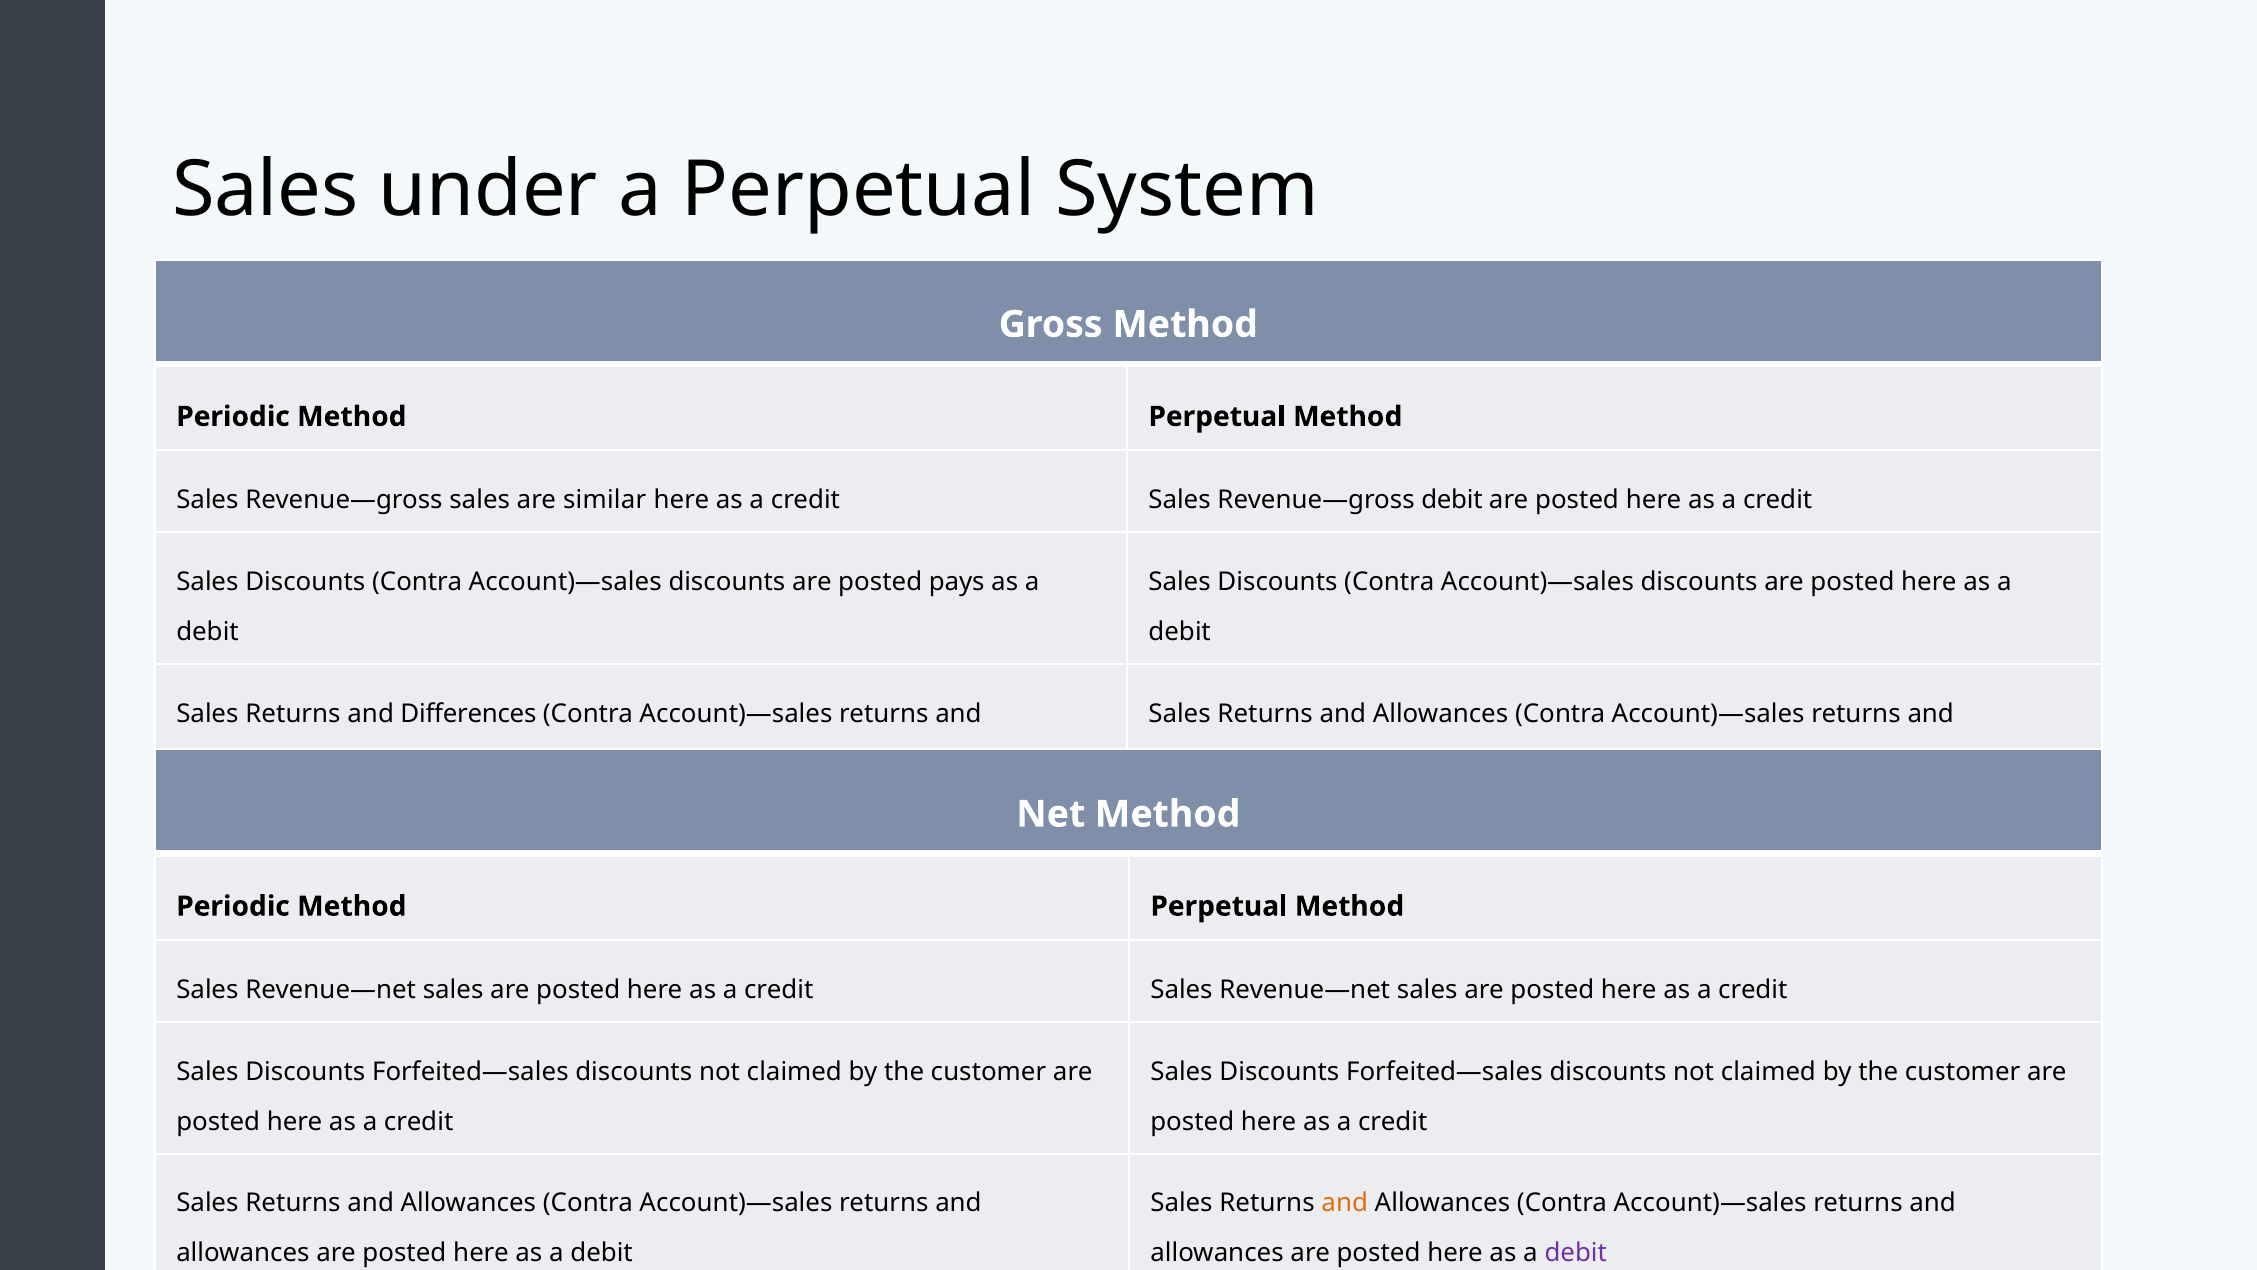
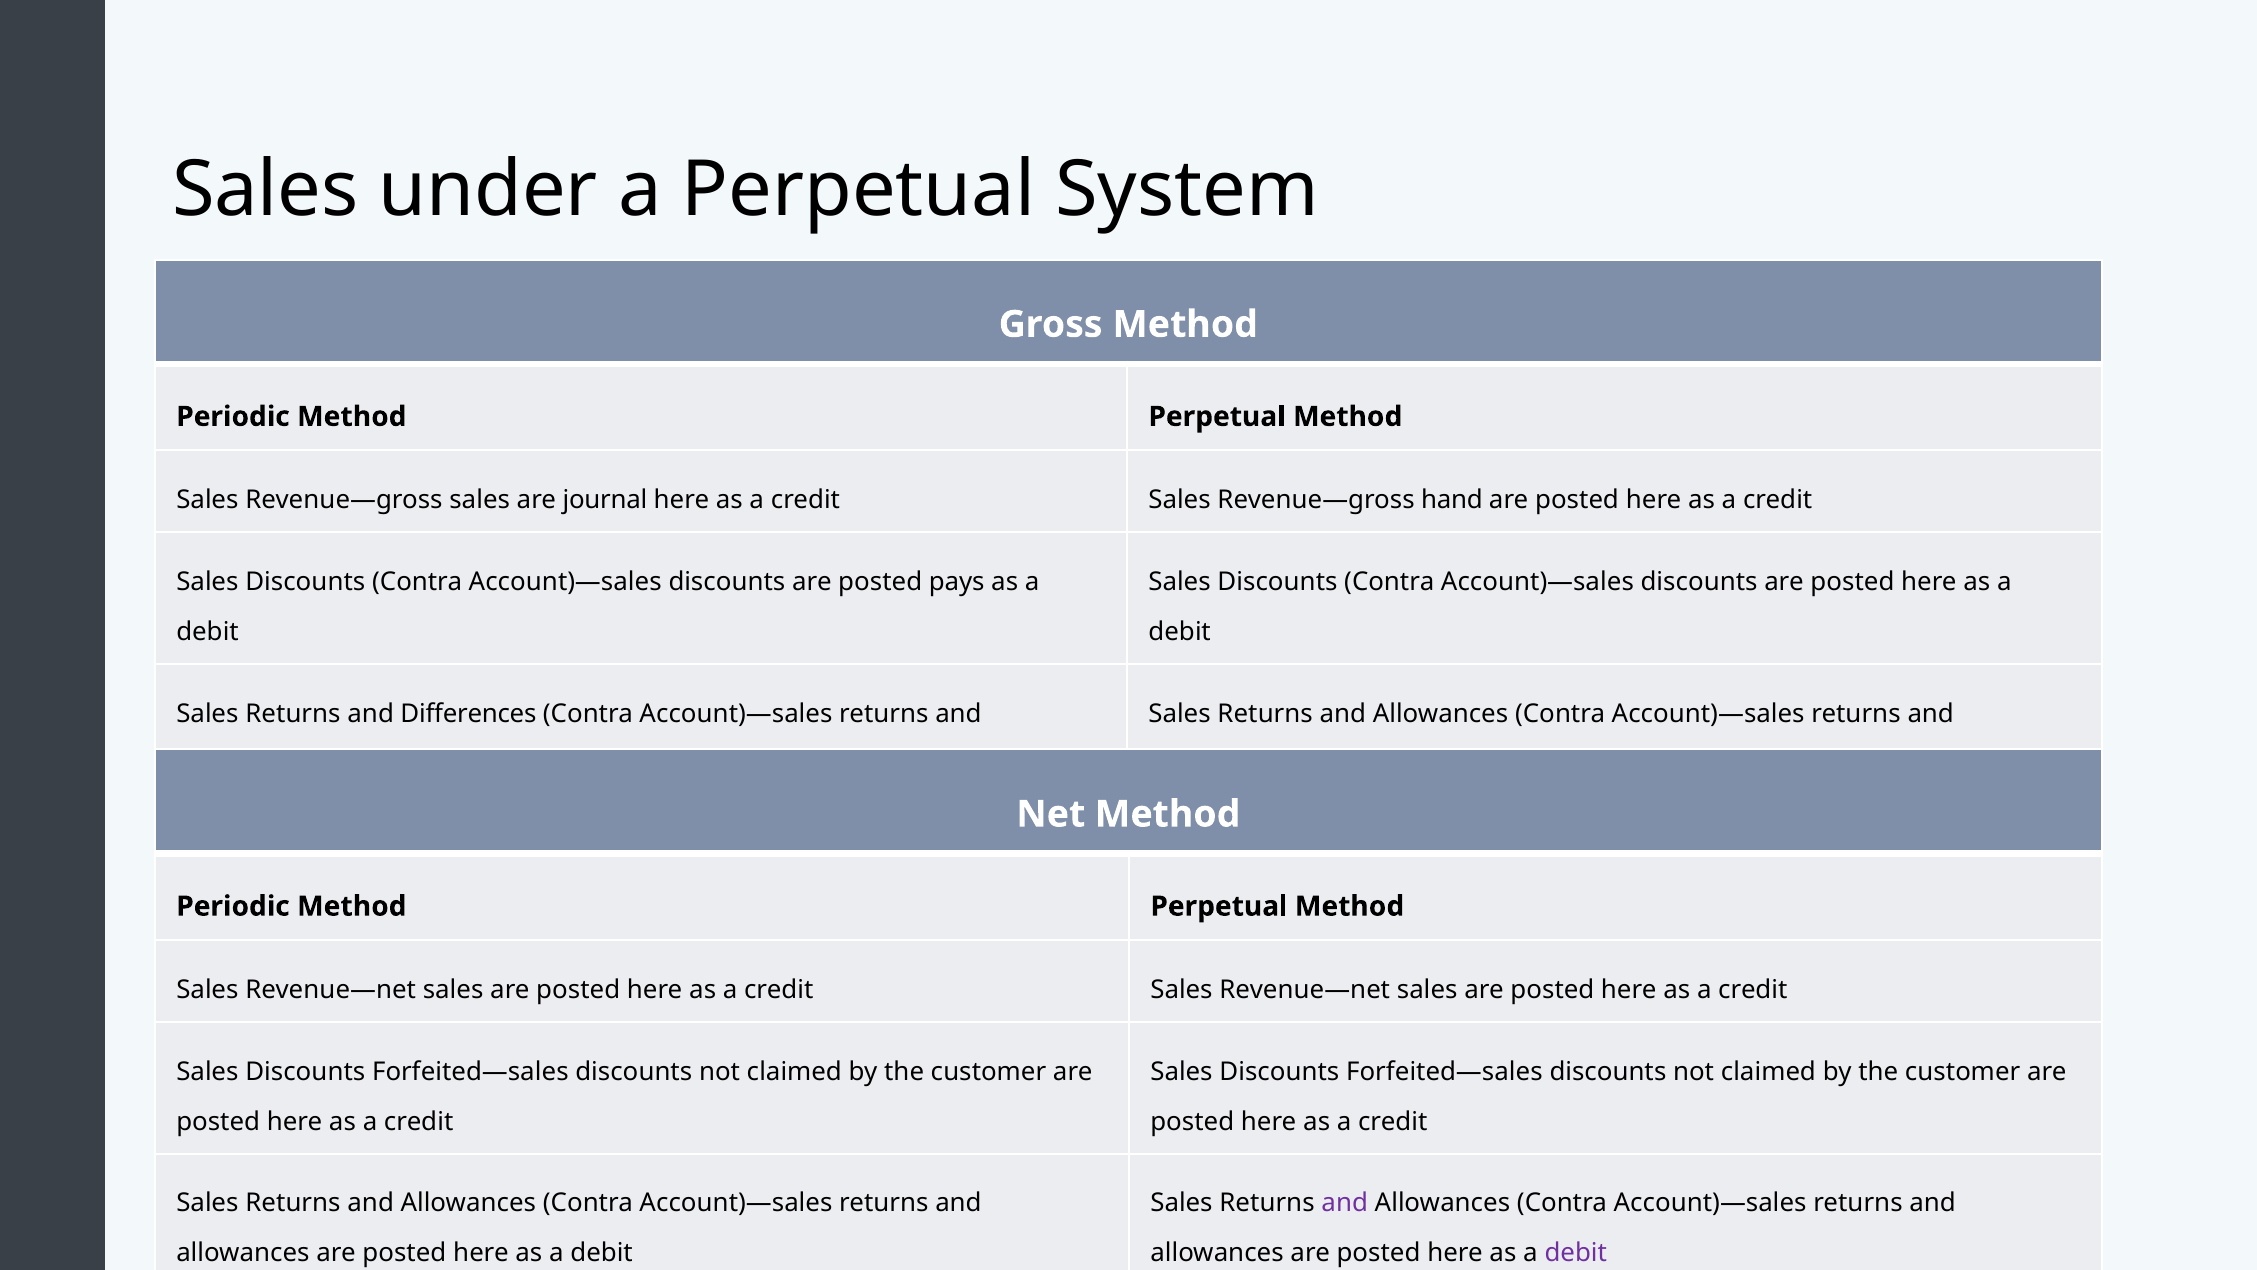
similar: similar -> journal (605, 500)
Revenue—gross debit: debit -> hand (1452, 500)
and colour: orange -> purple (1345, 1203)
